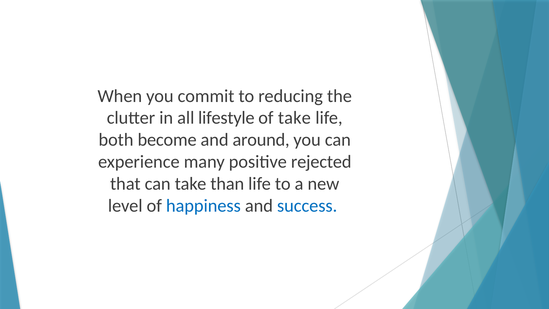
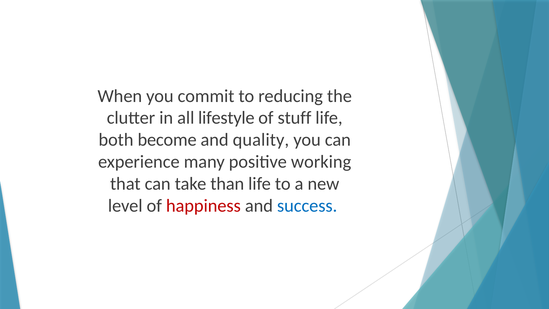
of take: take -> stuff (294, 118)
around: around -> quality (261, 140)
rejected: rejected -> working (321, 162)
happiness colour: blue -> red (203, 206)
